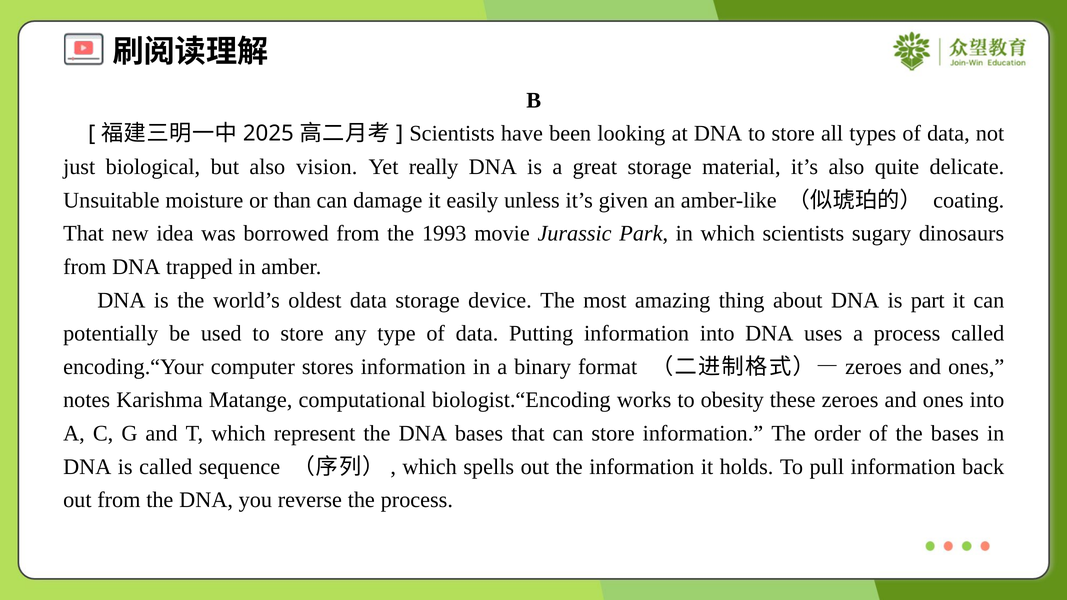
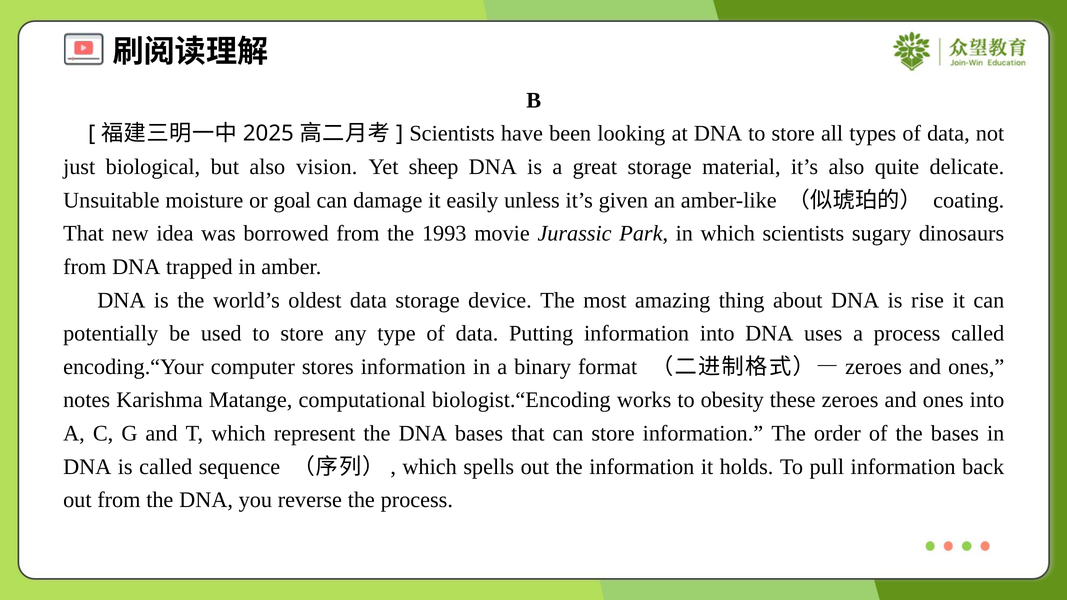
really: really -> sheep (434, 167)
than: than -> goal (292, 200)
part: part -> rise (927, 300)
